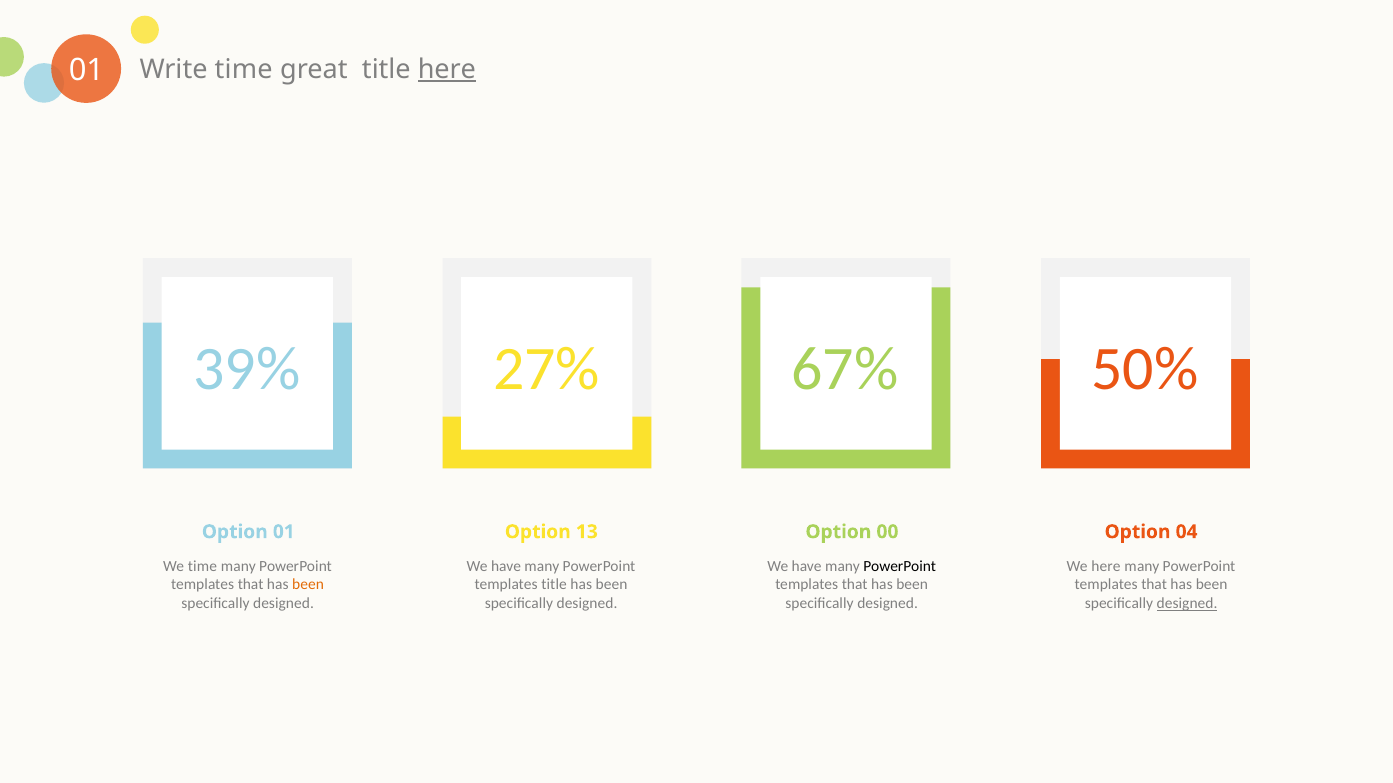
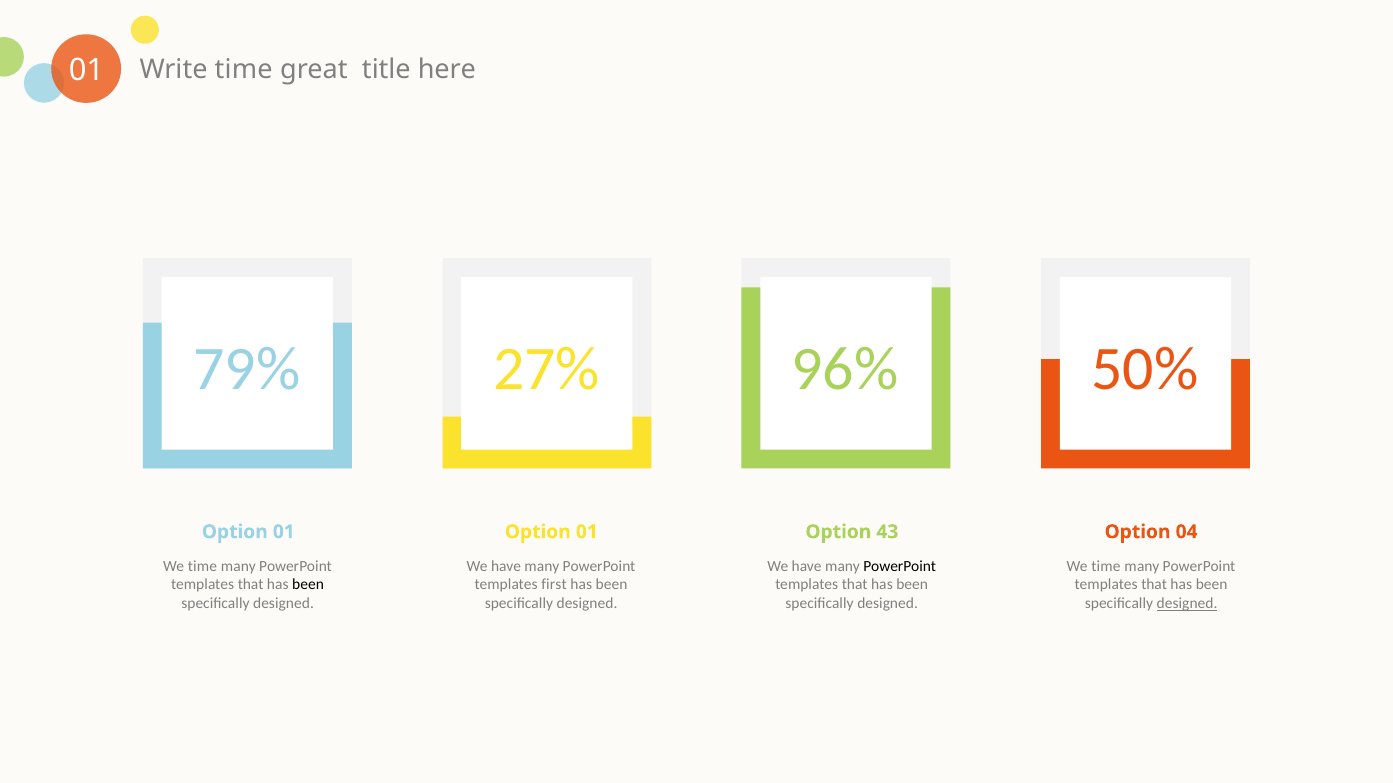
here underline: present -> none (447, 70)
39%: 39% -> 79% (247, 369)
67%: 67% -> 96% (845, 369)
13: 13 -> 01 (587, 532)
00: 00 -> 43 (887, 532)
here: here -> time (1106, 567)
been colour: orange -> black (308, 585)
templates title: title -> first (554, 585)
